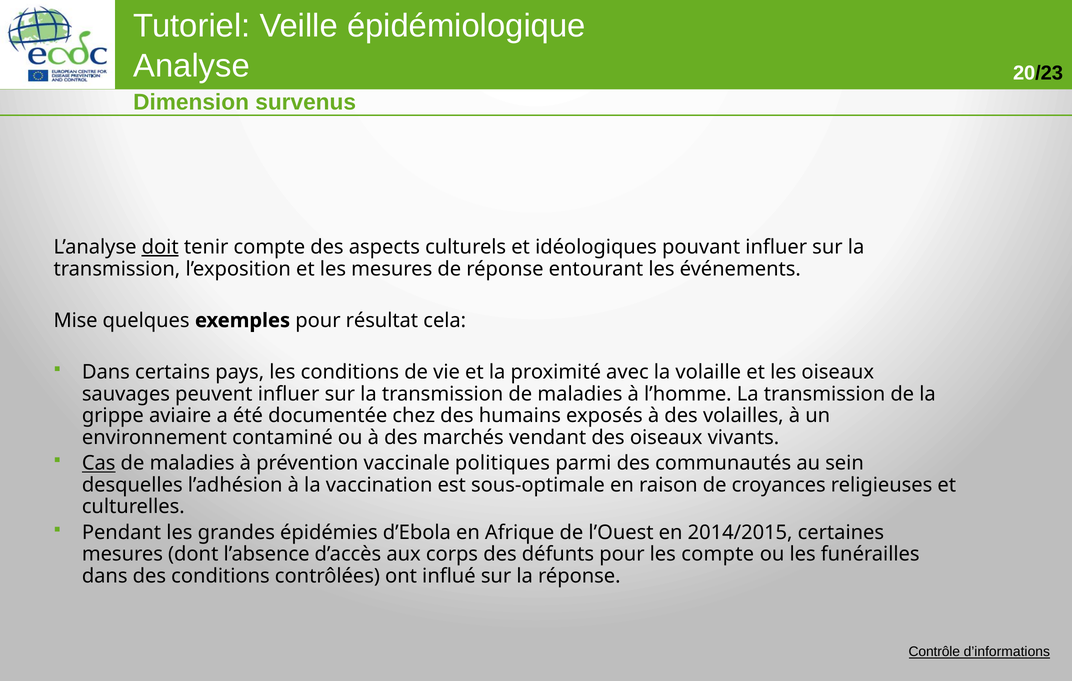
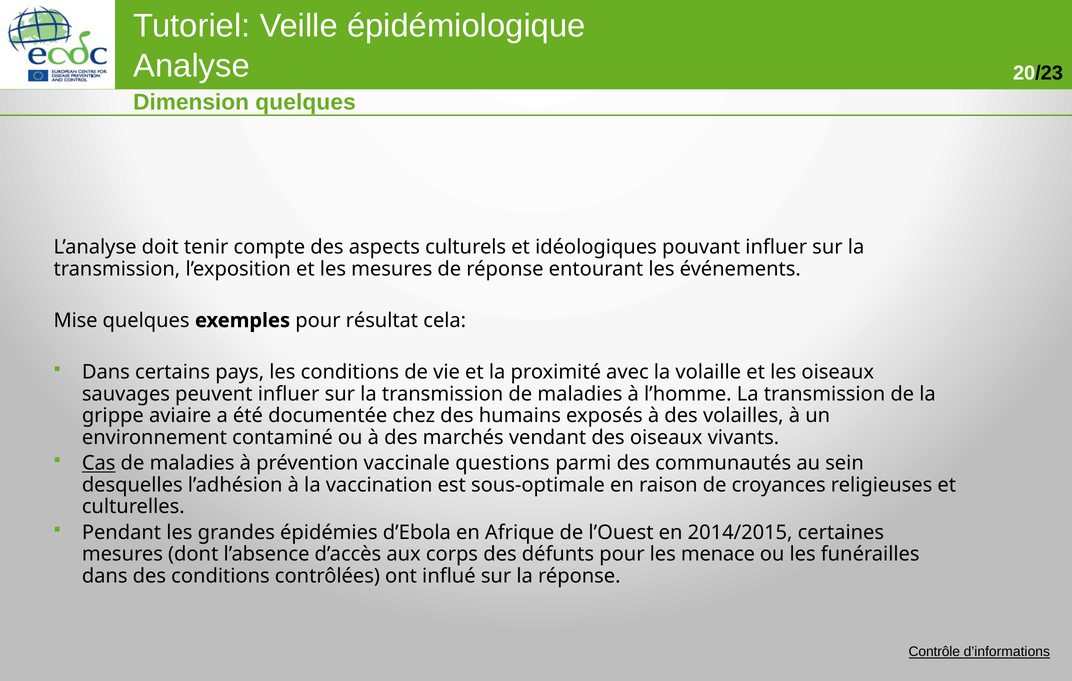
Dimension survenus: survenus -> quelques (306, 102)
doit underline: present -> none (160, 247)
politiques: politiques -> questions (502, 463)
les compte: compte -> menace (718, 554)
